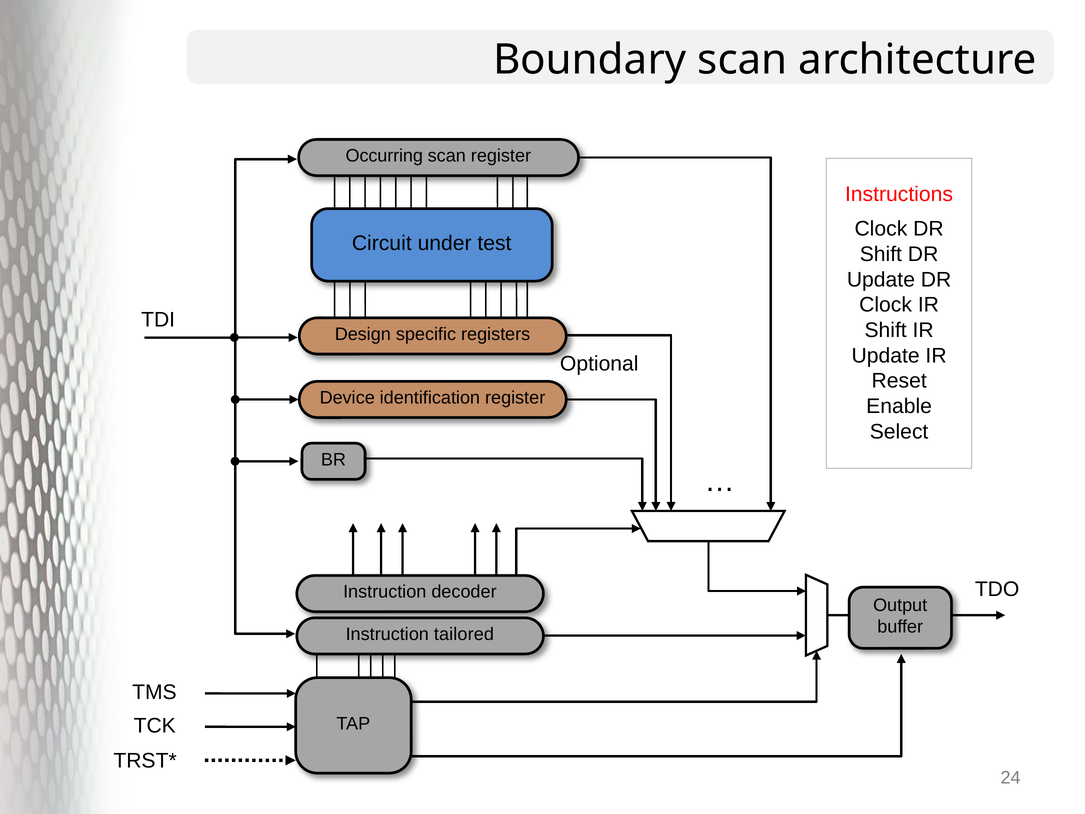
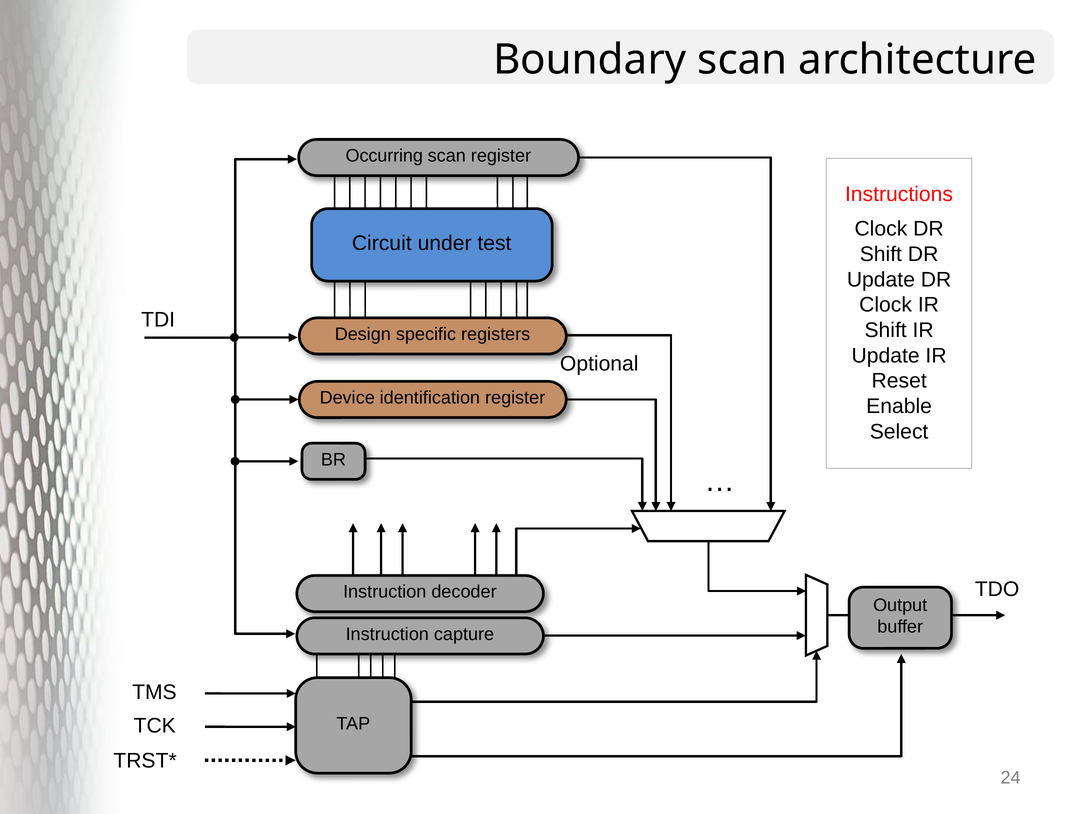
tailored: tailored -> capture (464, 634)
